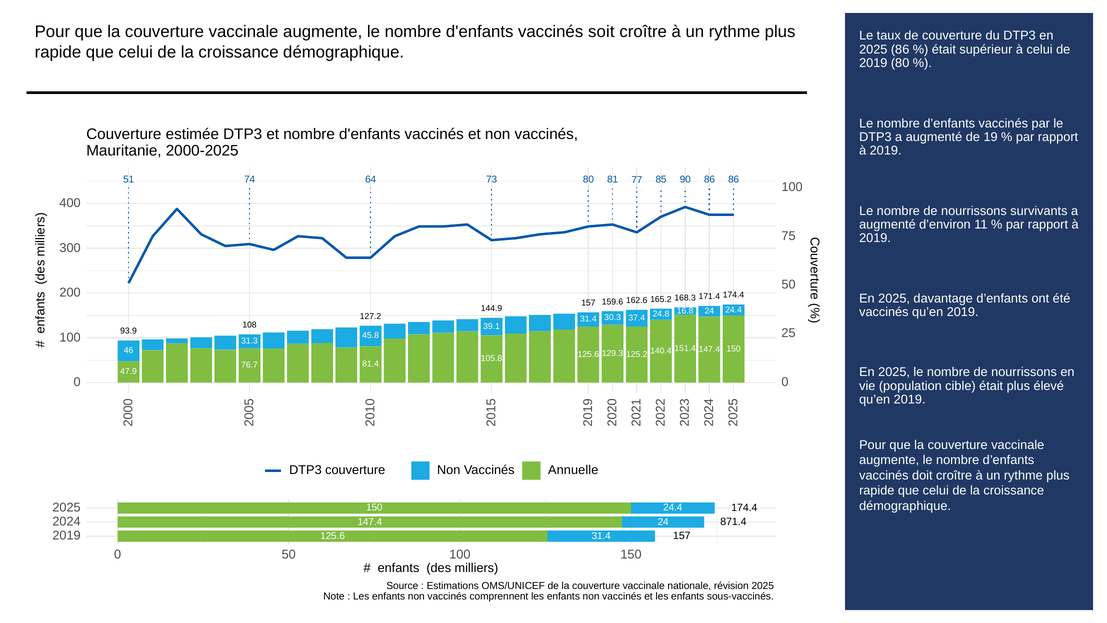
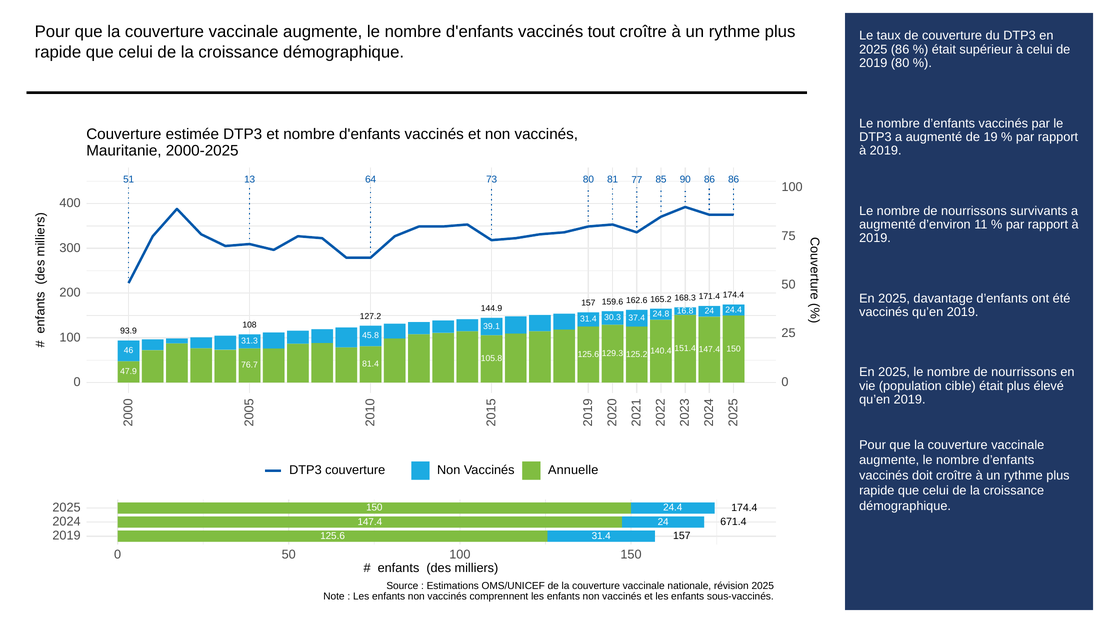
soit: soit -> tout (601, 32)
74: 74 -> 13 (250, 180)
871.4: 871.4 -> 671.4 (733, 522)
